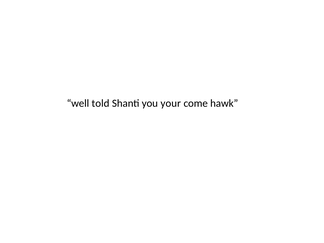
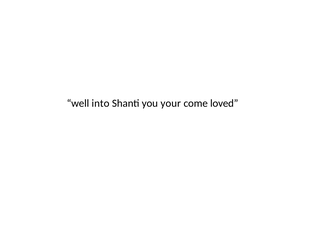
told: told -> into (101, 103)
hawk: hawk -> loved (224, 103)
